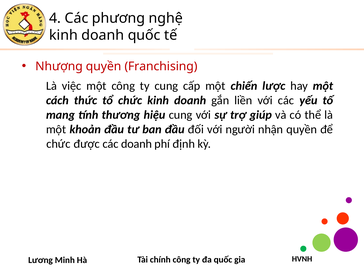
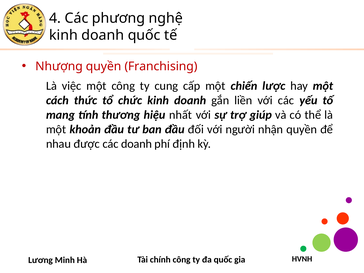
hiệu cung: cung -> nhất (181, 115)
chức: chức -> nhau (58, 144)
